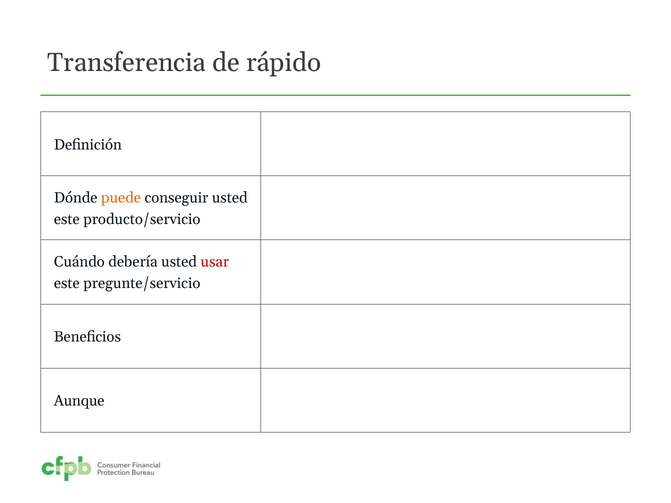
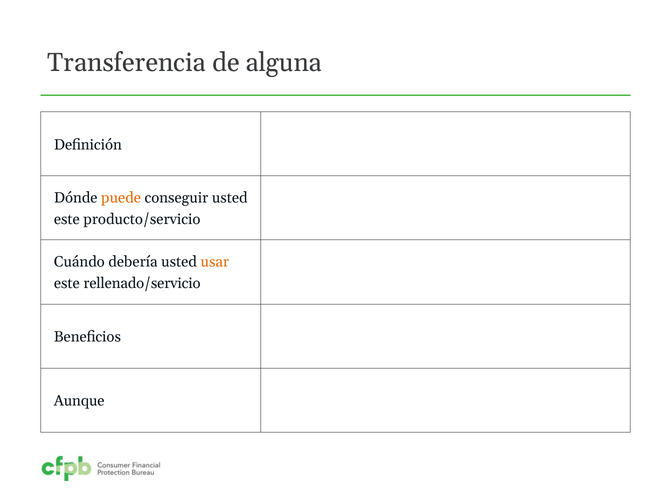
rápido: rápido -> alguna (284, 63)
usar colour: red -> orange (215, 262)
pregunte/servicio: pregunte/servicio -> rellenado/servicio (142, 284)
